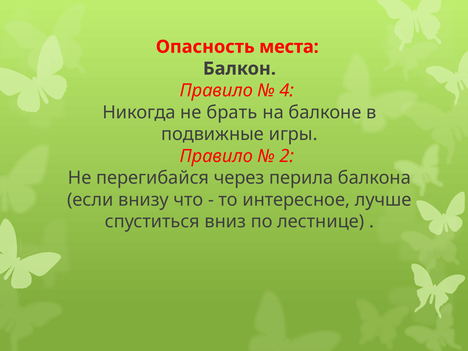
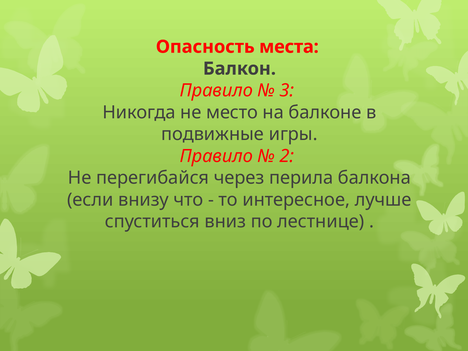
4: 4 -> 3 (287, 91)
брать: брать -> место (232, 112)
